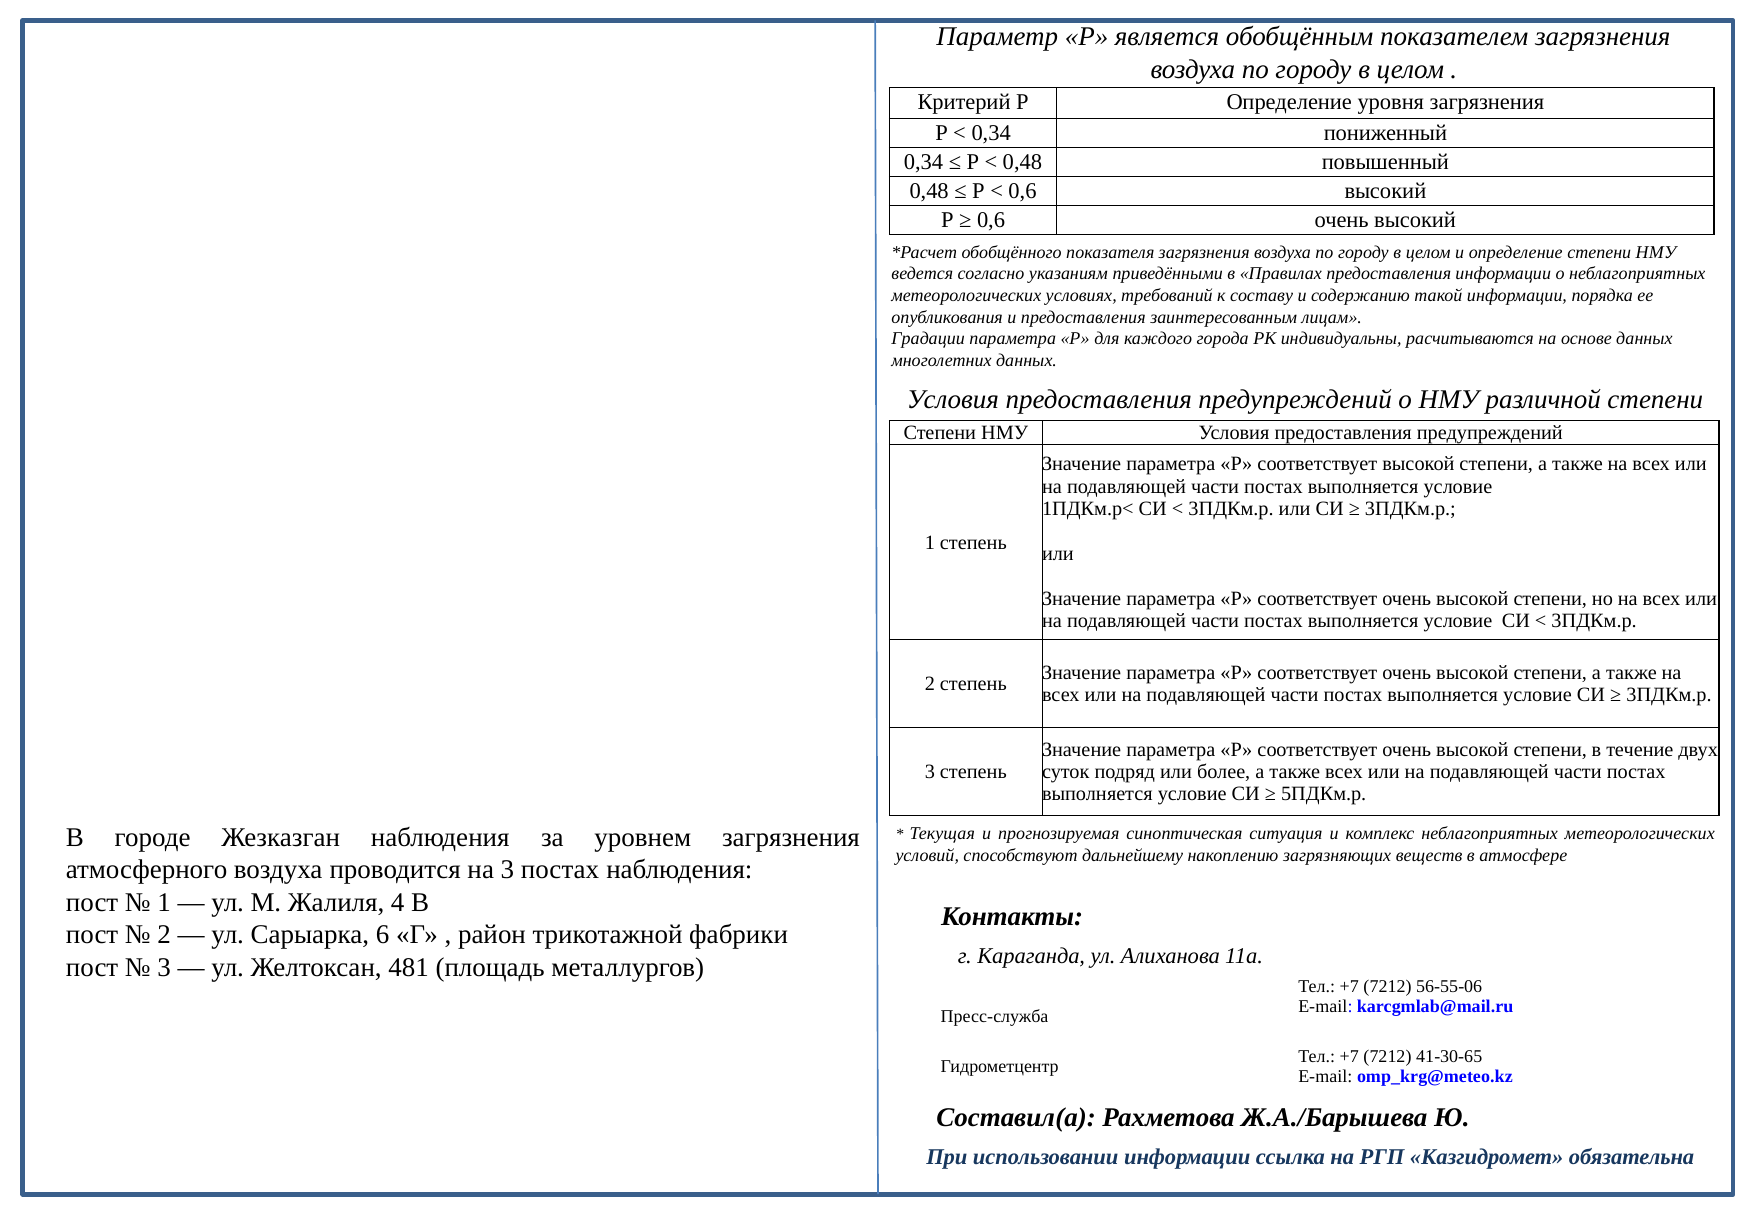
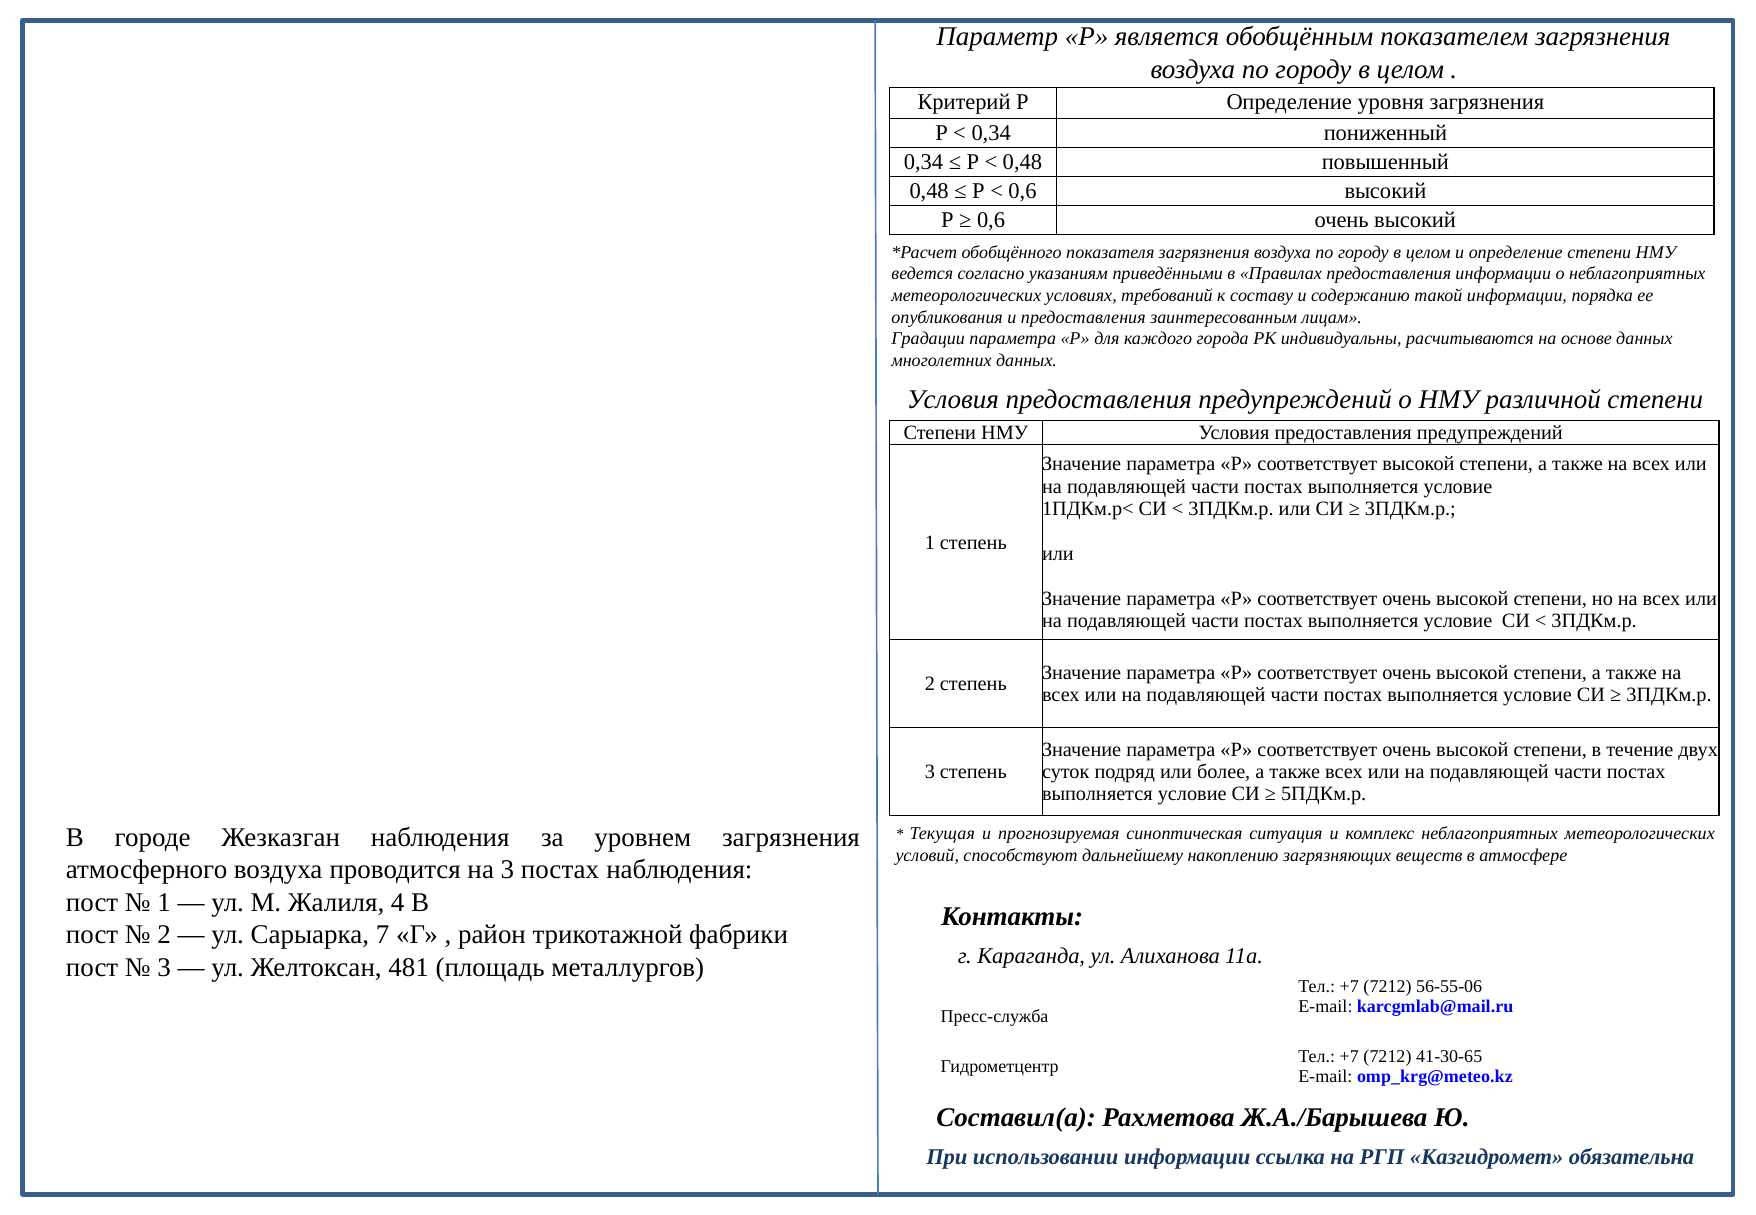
6: 6 -> 7 (383, 935)
